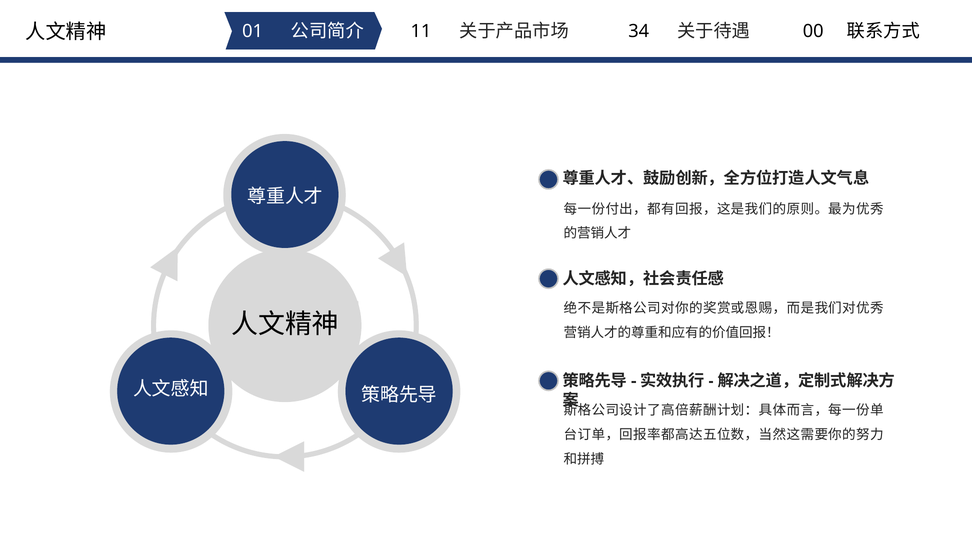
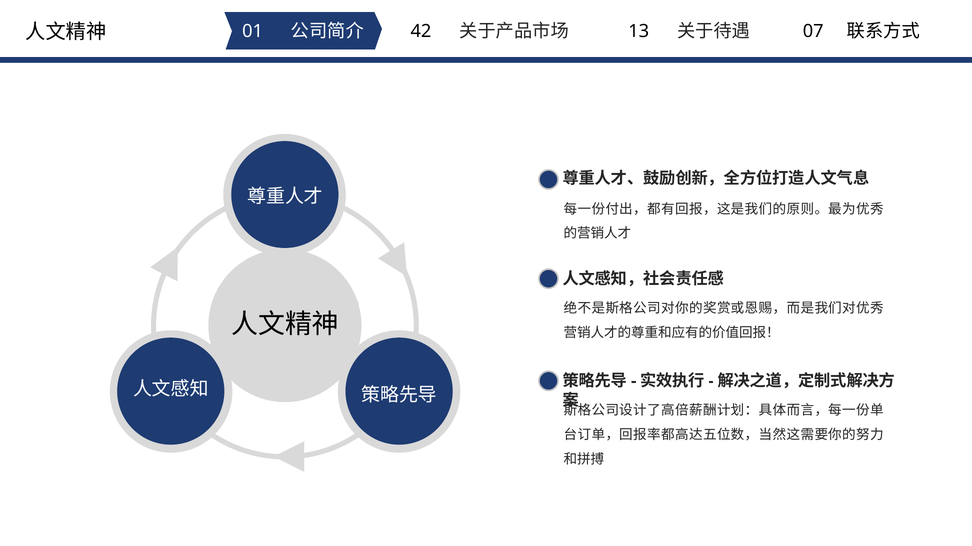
11: 11 -> 42 (421, 32)
34: 34 -> 13 (639, 32)
00: 00 -> 07 (813, 32)
